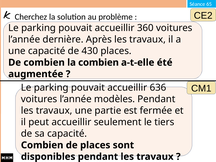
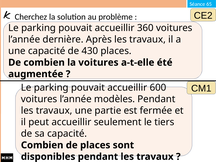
la combien: combien -> voitures (98, 63)
636: 636 -> 600 (158, 88)
